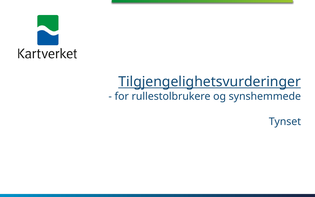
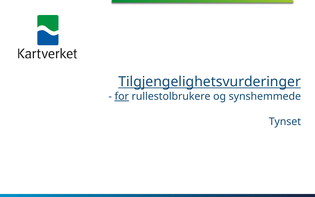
for underline: none -> present (122, 96)
